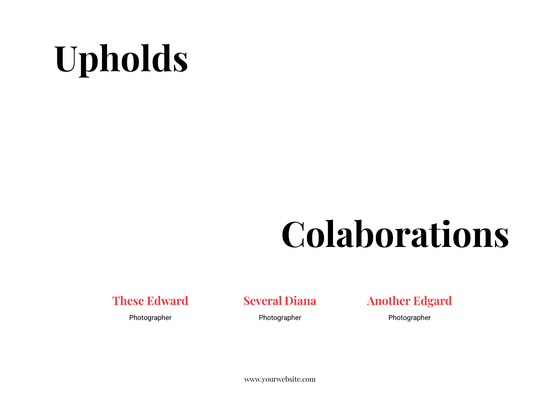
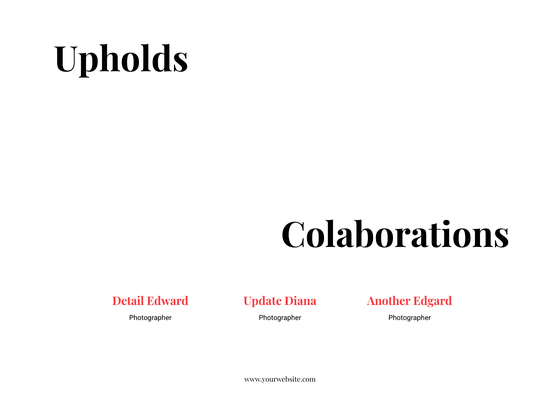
These: These -> Detail (128, 301)
Several: Several -> Update (263, 301)
